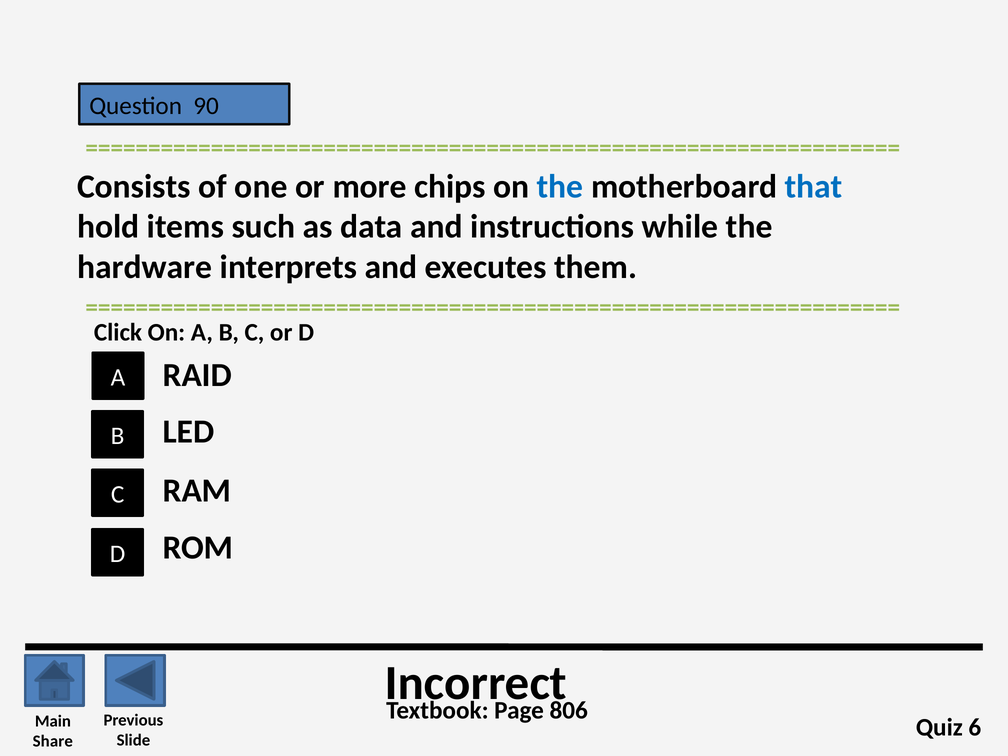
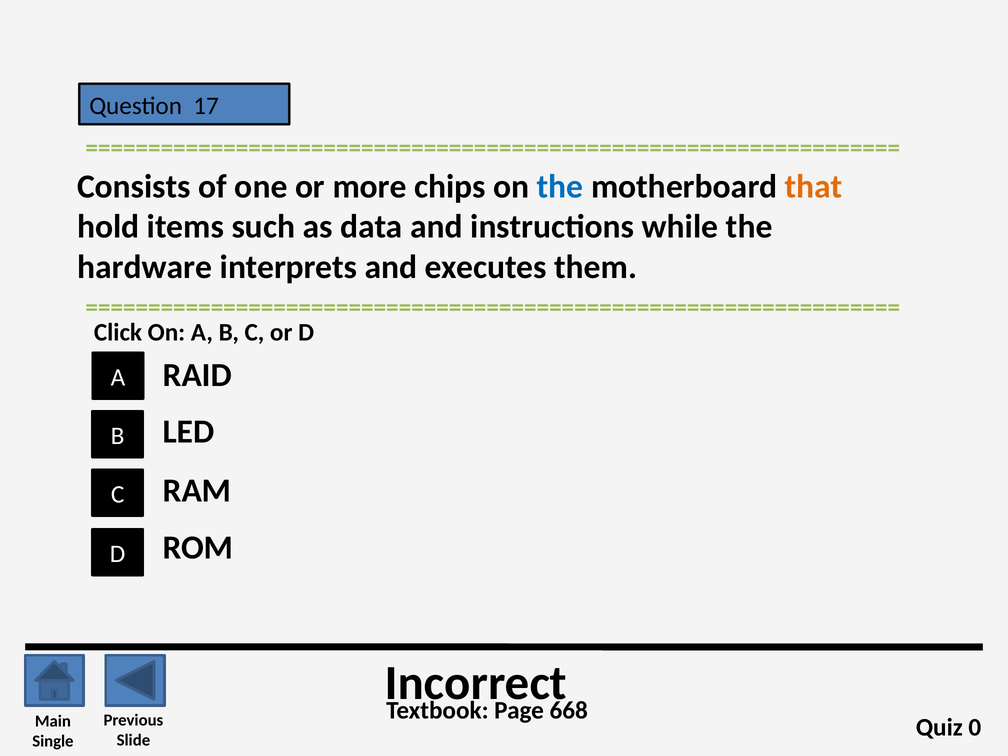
90: 90 -> 17 (206, 106)
that colour: blue -> orange (813, 187)
806: 806 -> 668 (569, 711)
6: 6 -> 0 (975, 727)
Share: Share -> Single (53, 741)
